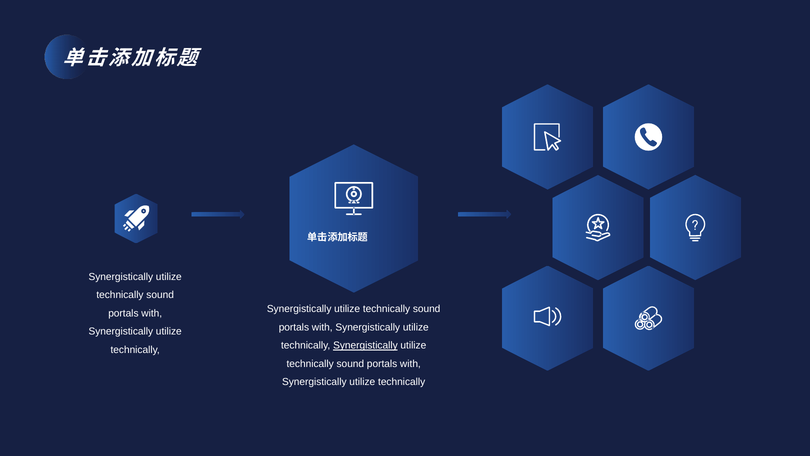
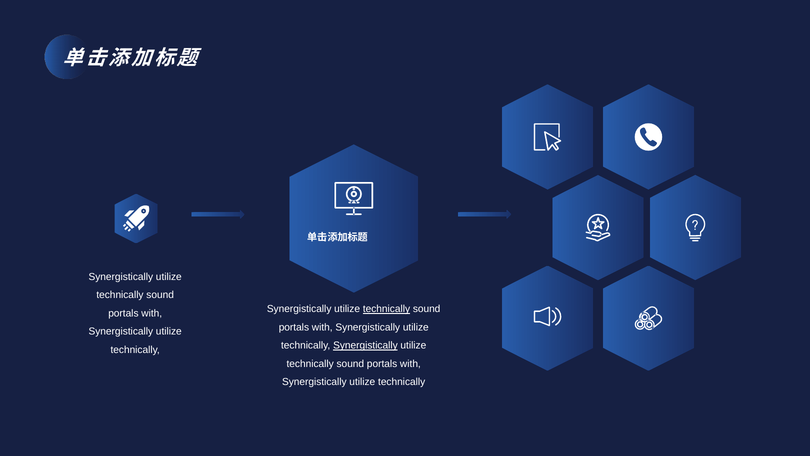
technically underline: none -> present (386, 309)
